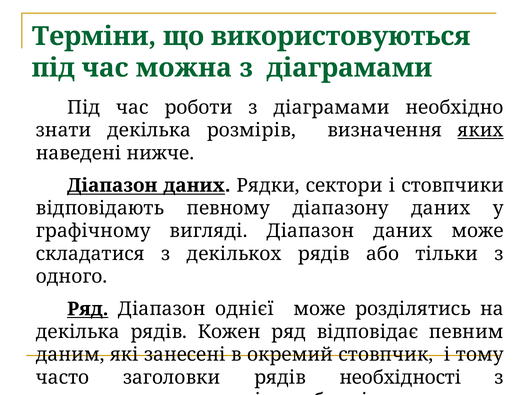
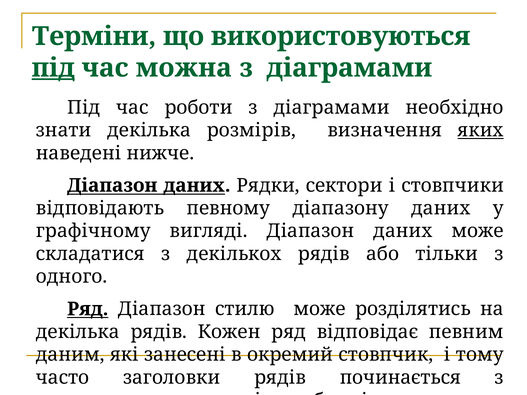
під underline: none -> present (53, 68)
однієї: однієї -> стилю (245, 309)
необхідності: необхідності -> починається (400, 378)
